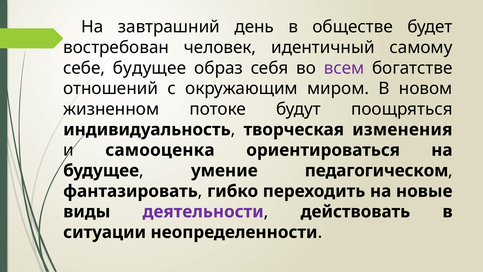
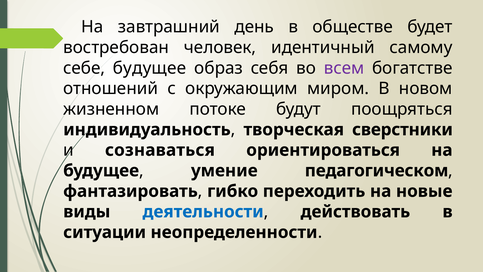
изменения: изменения -> сверстники (402, 129)
самооценка: самооценка -> сознаваться (160, 150)
деятельности colour: purple -> blue (203, 212)
